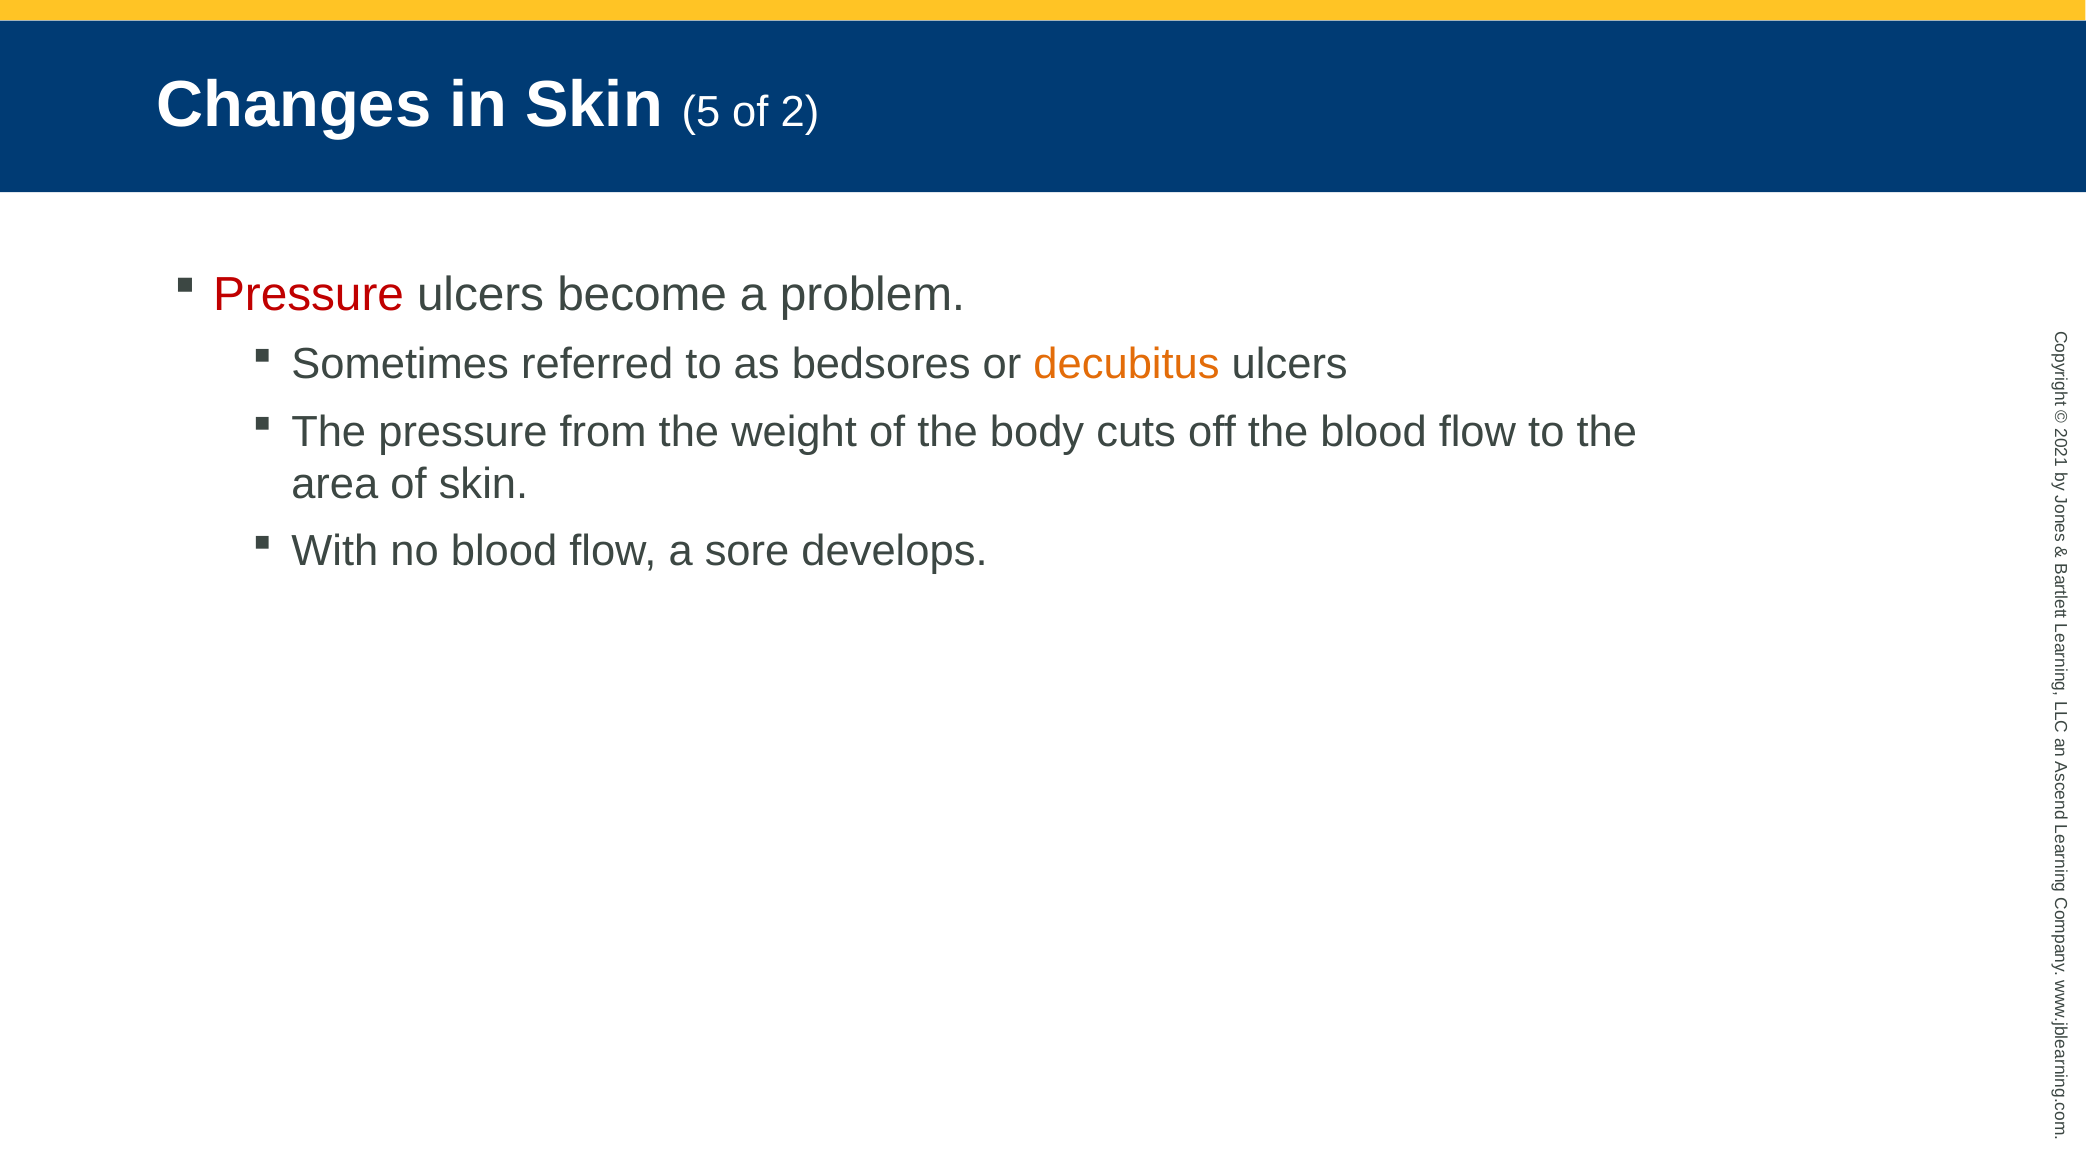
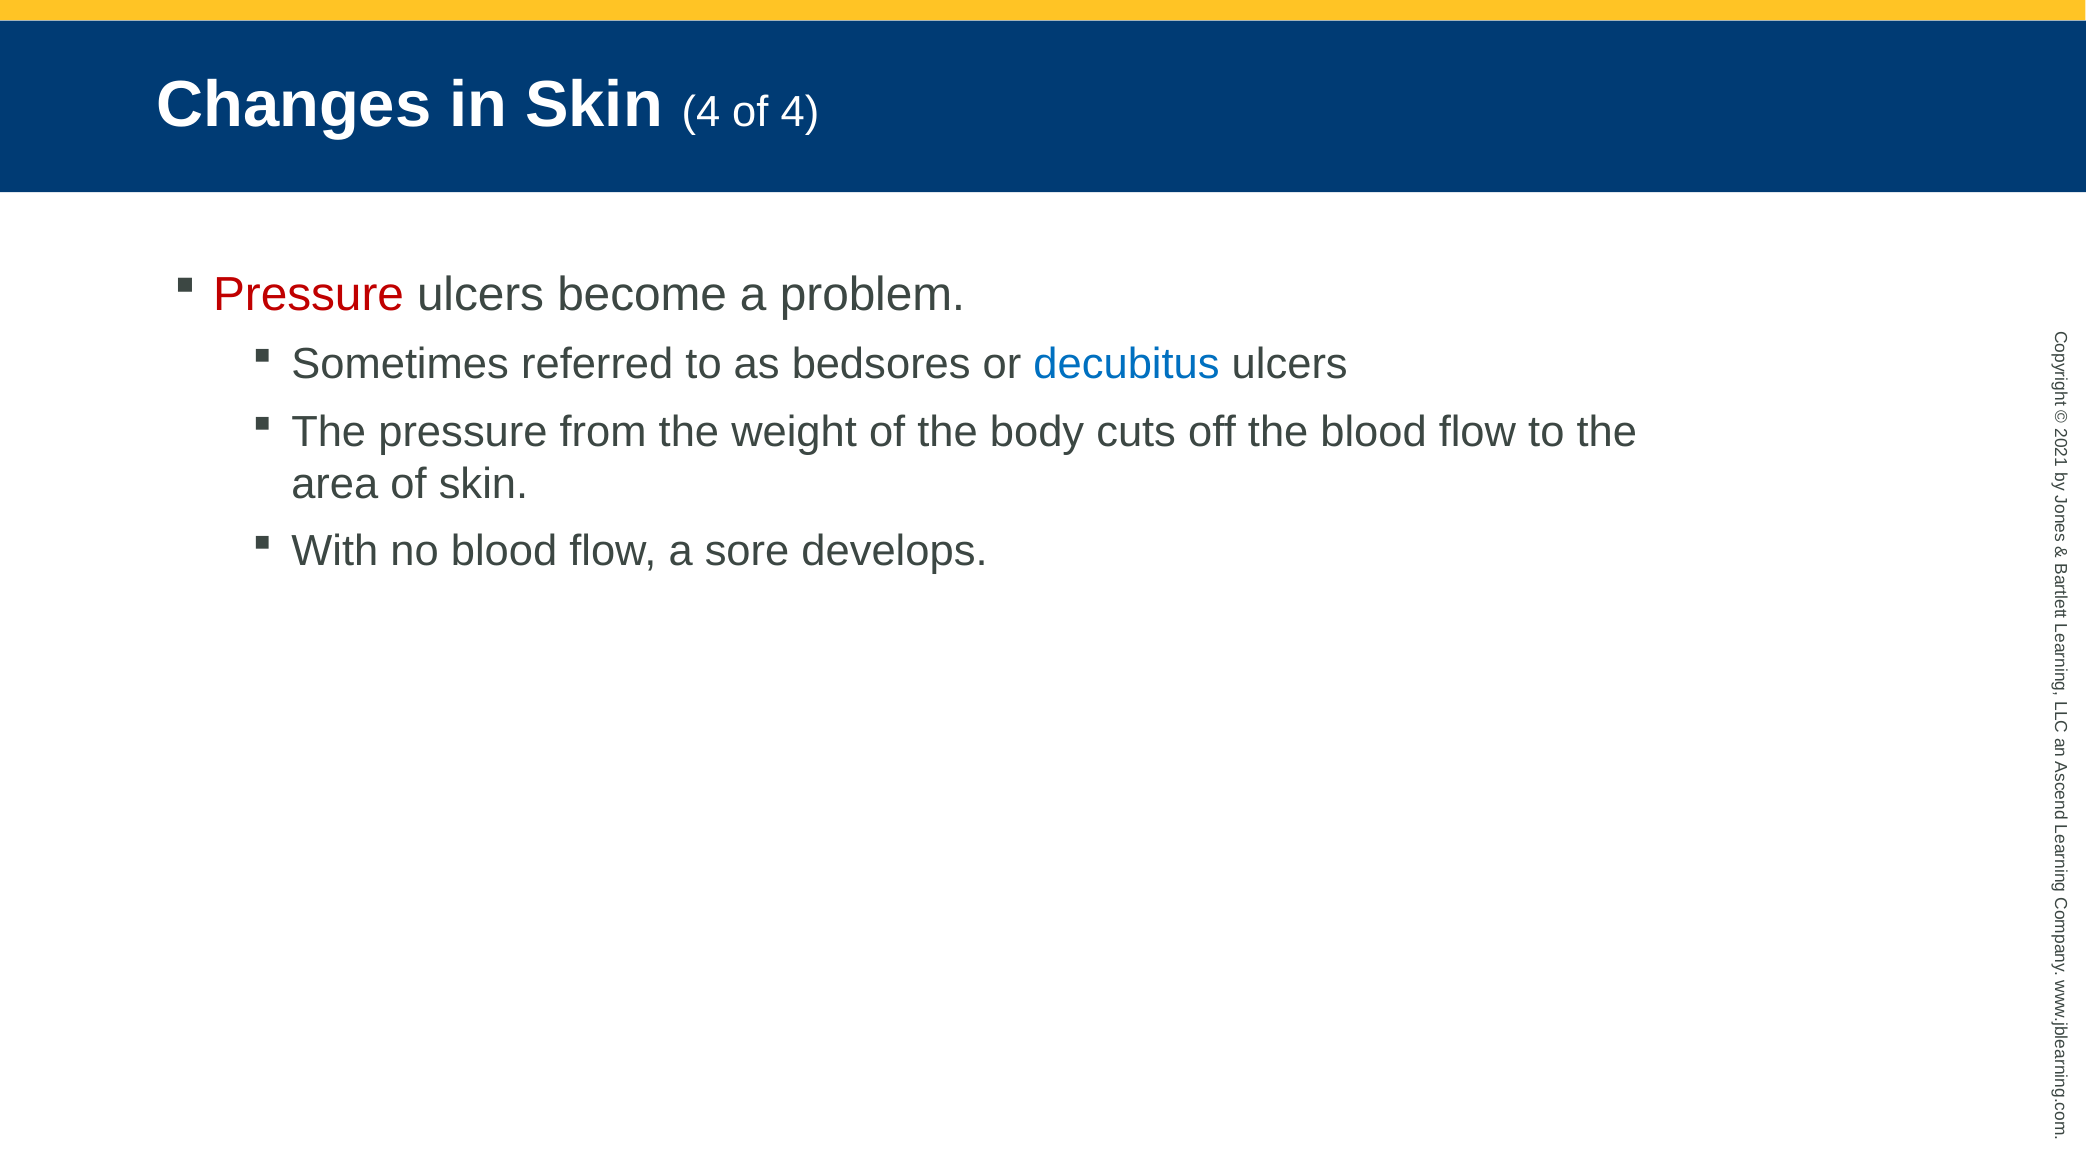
Skin 5: 5 -> 4 (701, 112)
of 2: 2 -> 4 (800, 112)
decubitus colour: orange -> blue (1127, 365)
